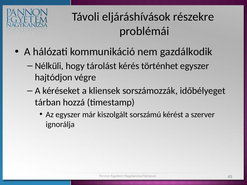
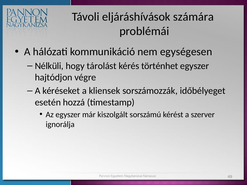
részekre: részekre -> számára (194, 17)
gazdálkodik: gazdálkodik -> egységesen (186, 52)
tárban: tárban -> esetén (48, 102)
